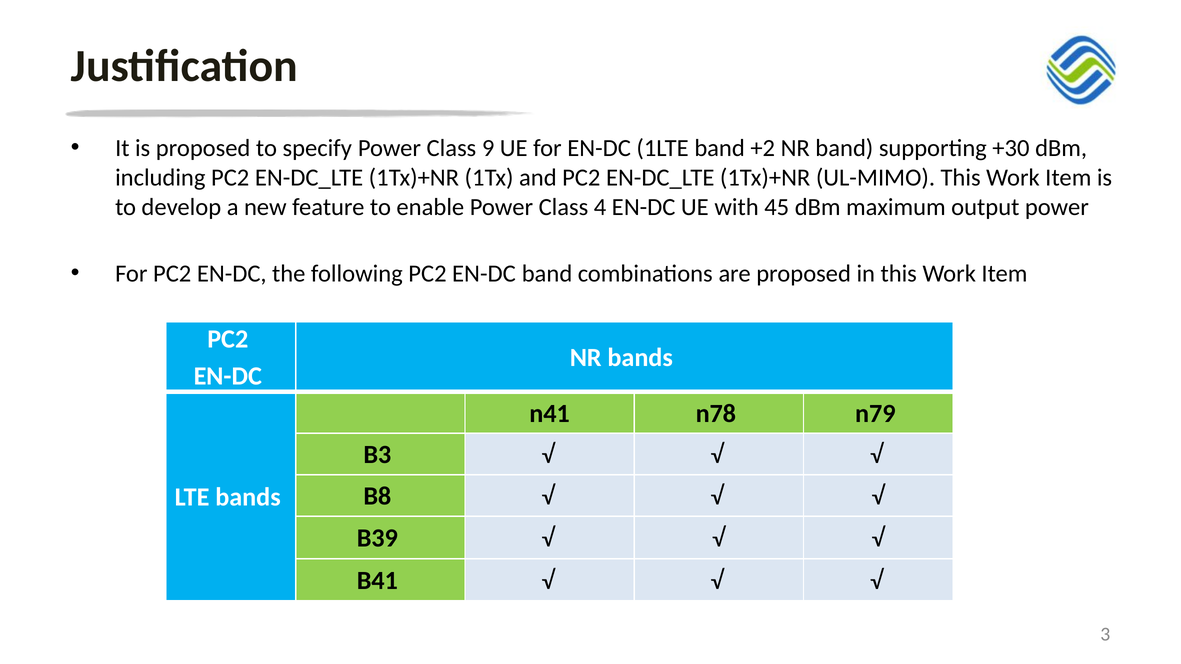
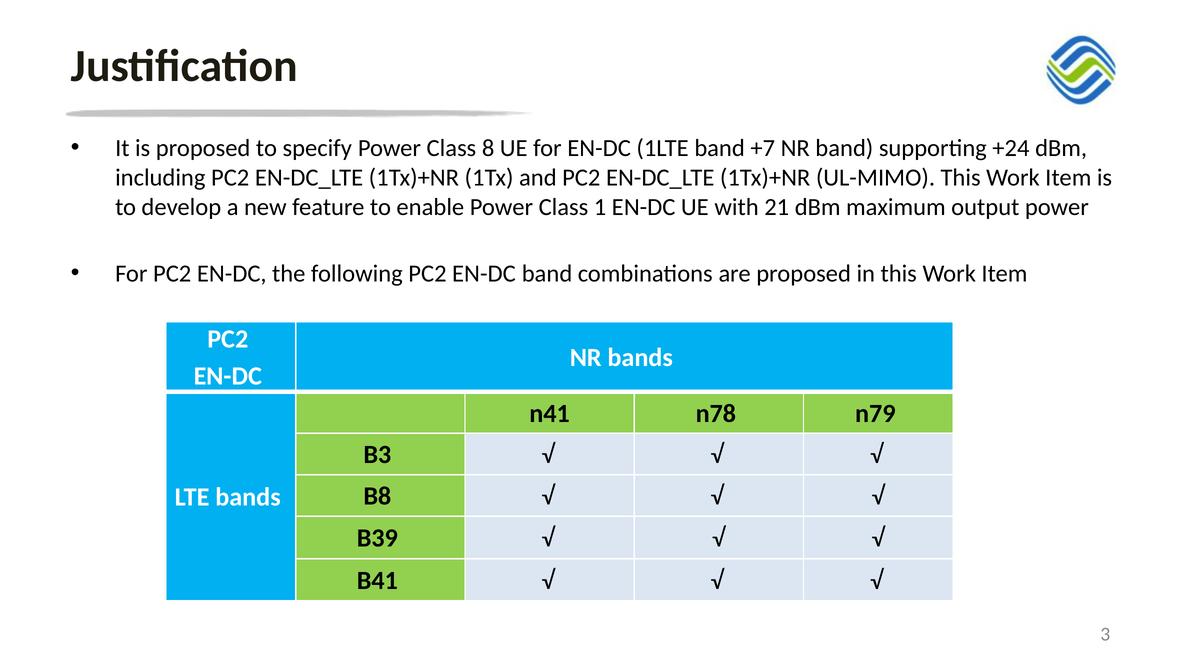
9: 9 -> 8 (488, 148)
+2: +2 -> +7 (763, 148)
+30: +30 -> +24 (1011, 148)
4: 4 -> 1 (600, 207)
45: 45 -> 21 (777, 207)
